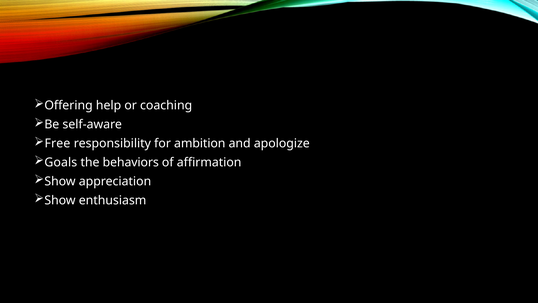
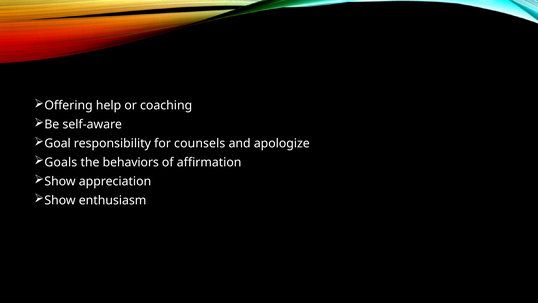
Free: Free -> Goal (58, 143)
ambition: ambition -> counsels (200, 143)
